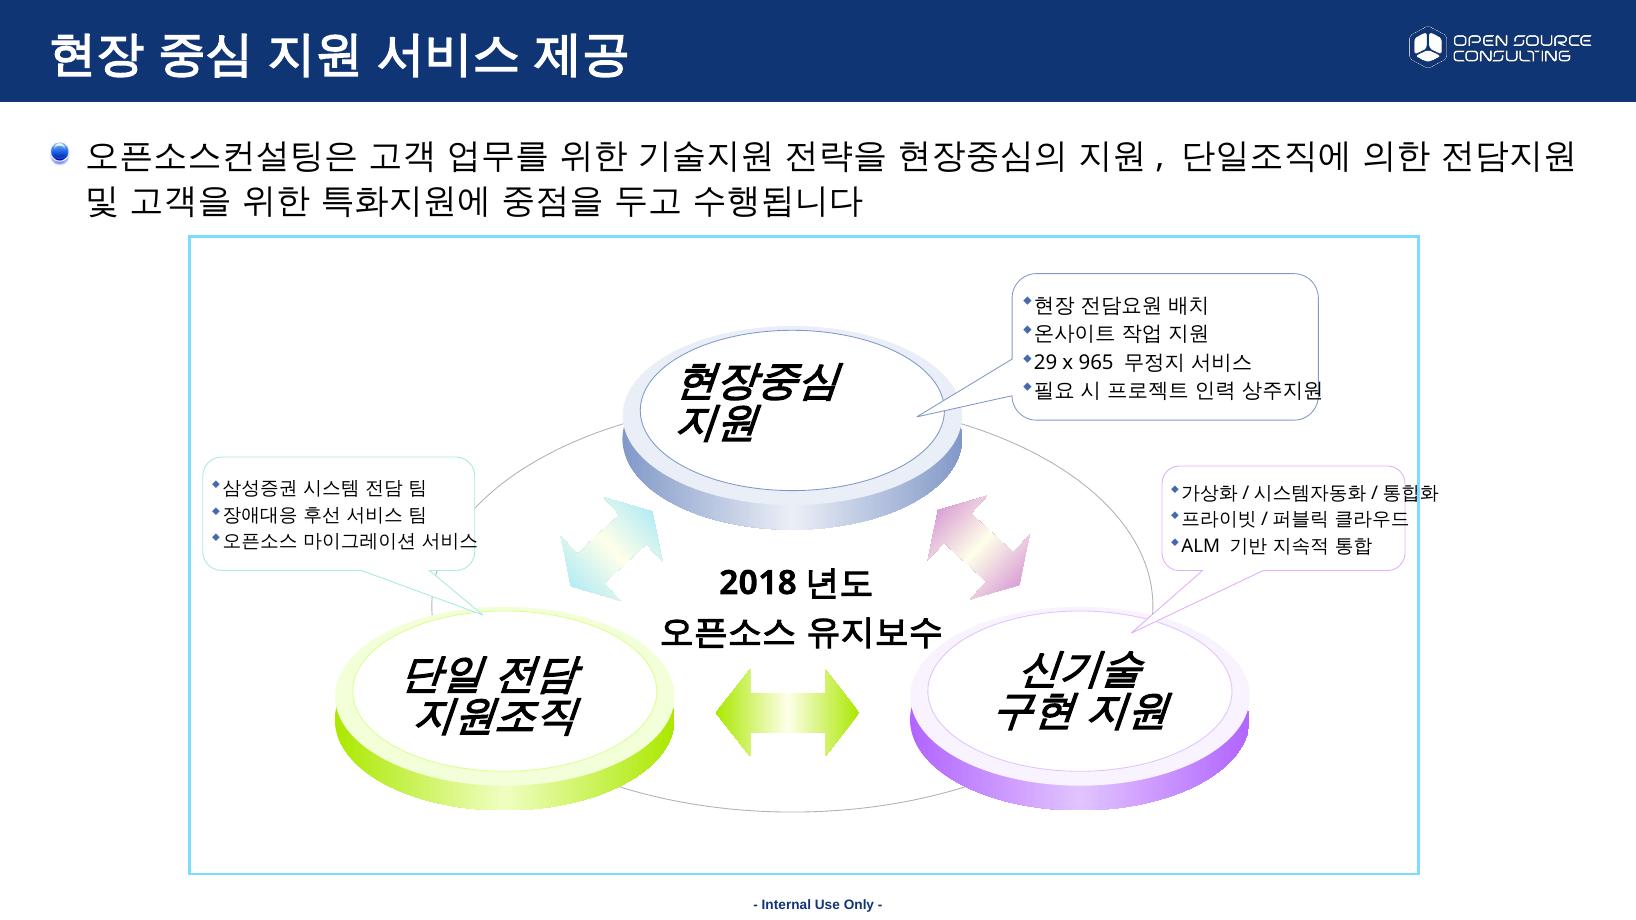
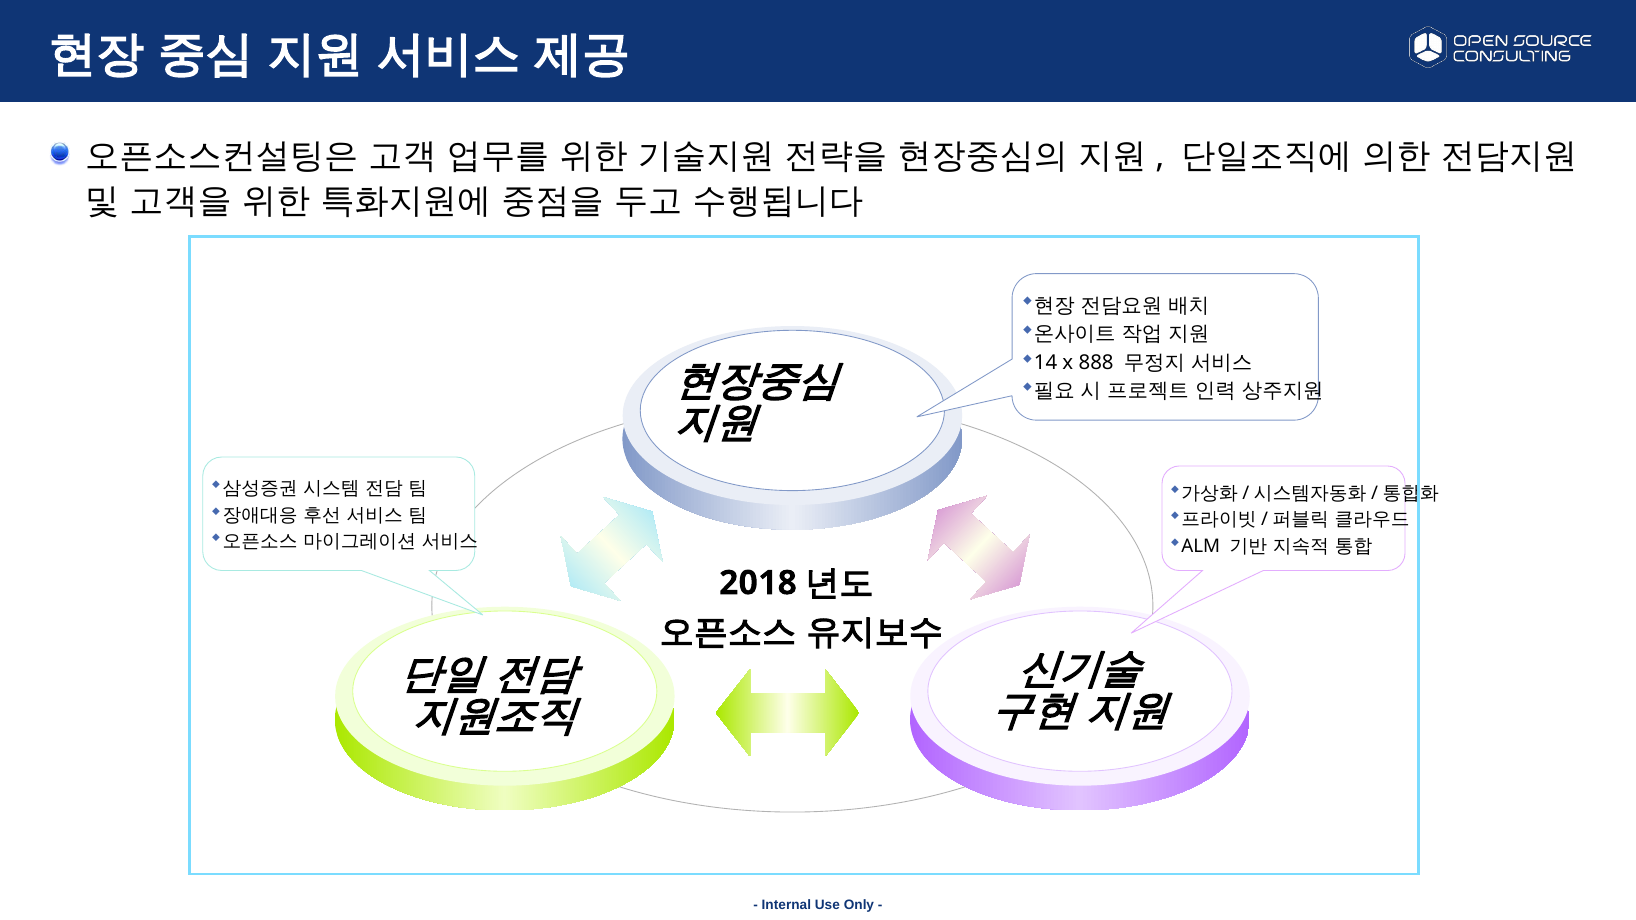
29: 29 -> 14 (1046, 363)
965: 965 -> 888 (1096, 363)
